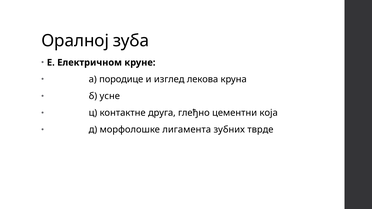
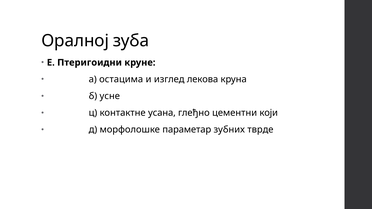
Електричном: Електричном -> Птеригоидни (90, 63)
породице: породице -> остацима (121, 79)
друга: друга -> усана (162, 113)
која: која -> који (269, 113)
лигамента: лигамента -> параметар (187, 130)
